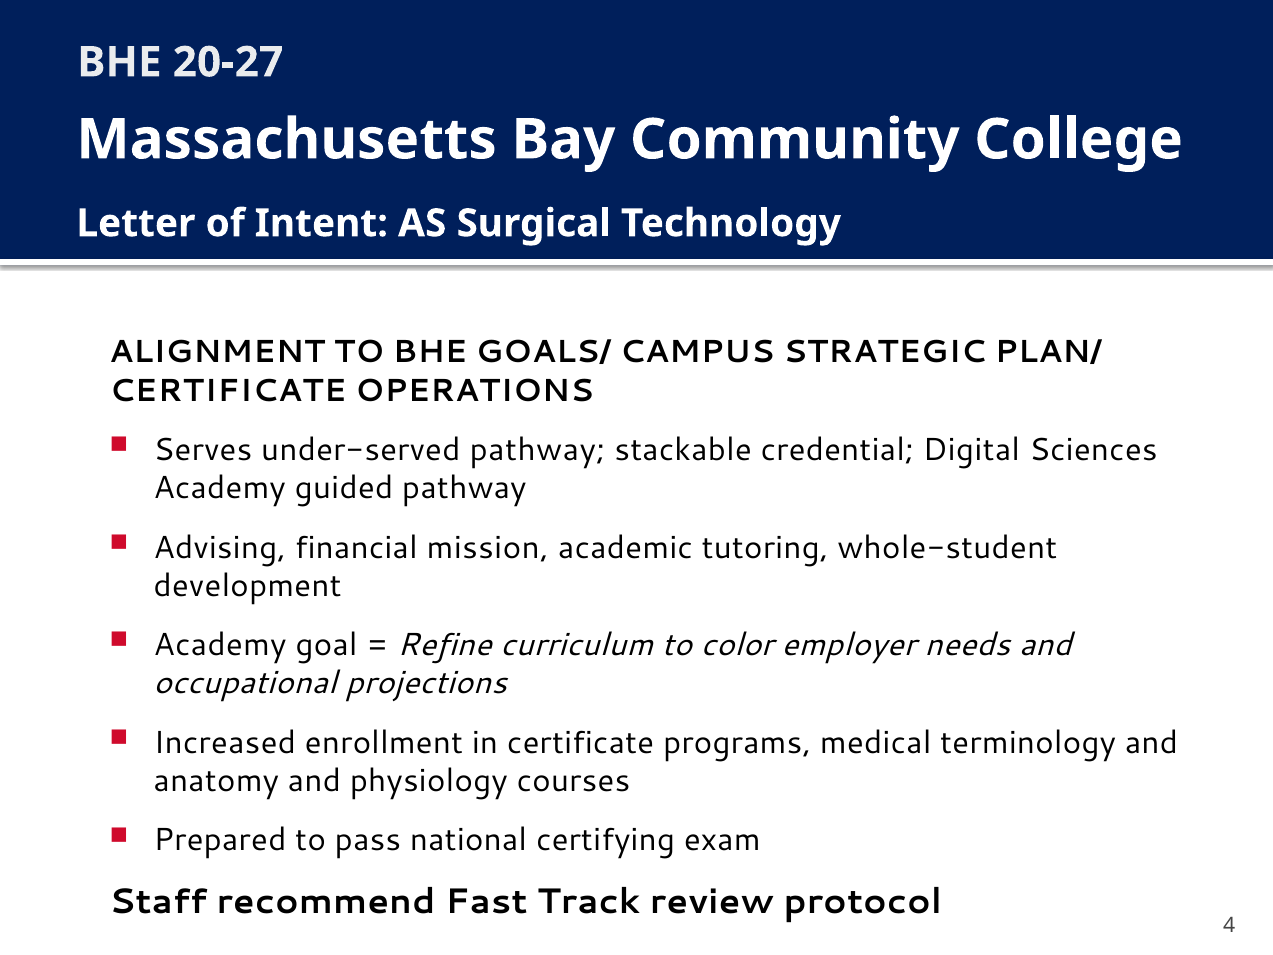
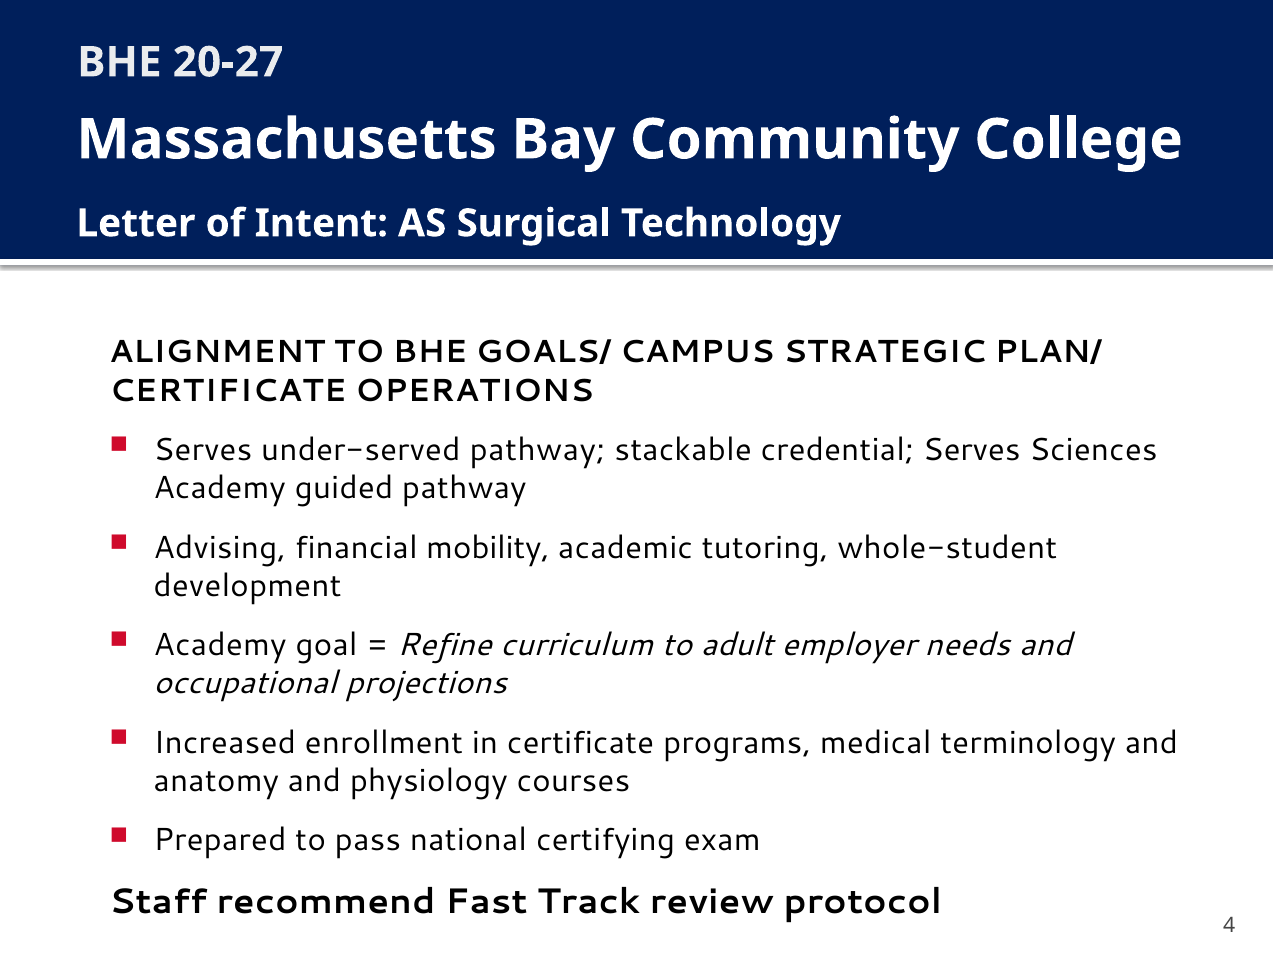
credential Digital: Digital -> Serves (972, 450)
mission: mission -> mobility (488, 547)
color: color -> adult (737, 645)
